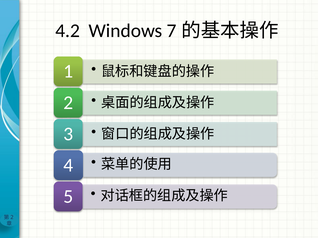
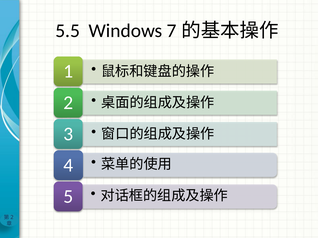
4.2: 4.2 -> 5.5 (68, 31)
